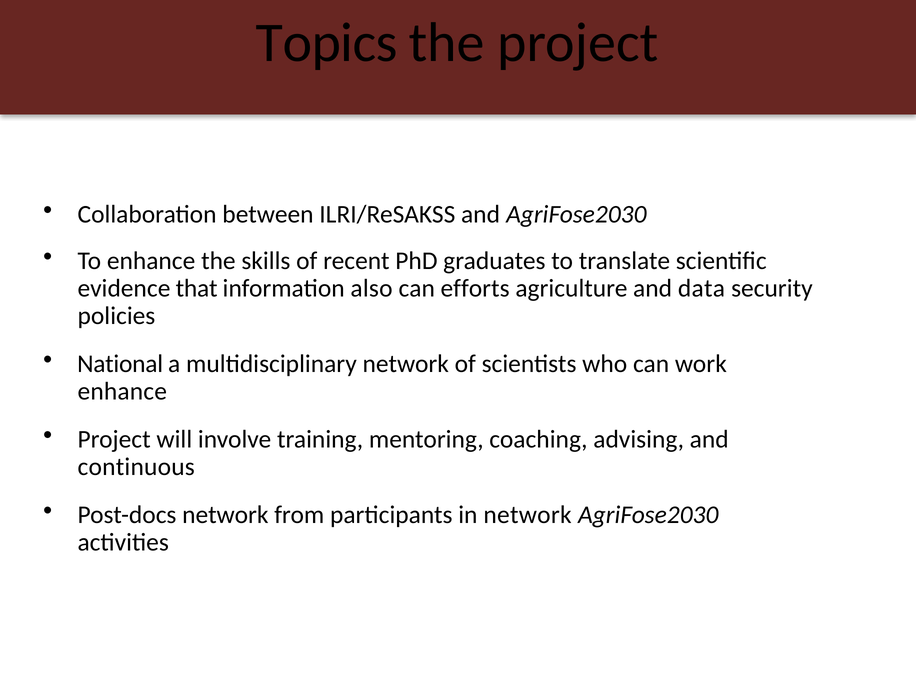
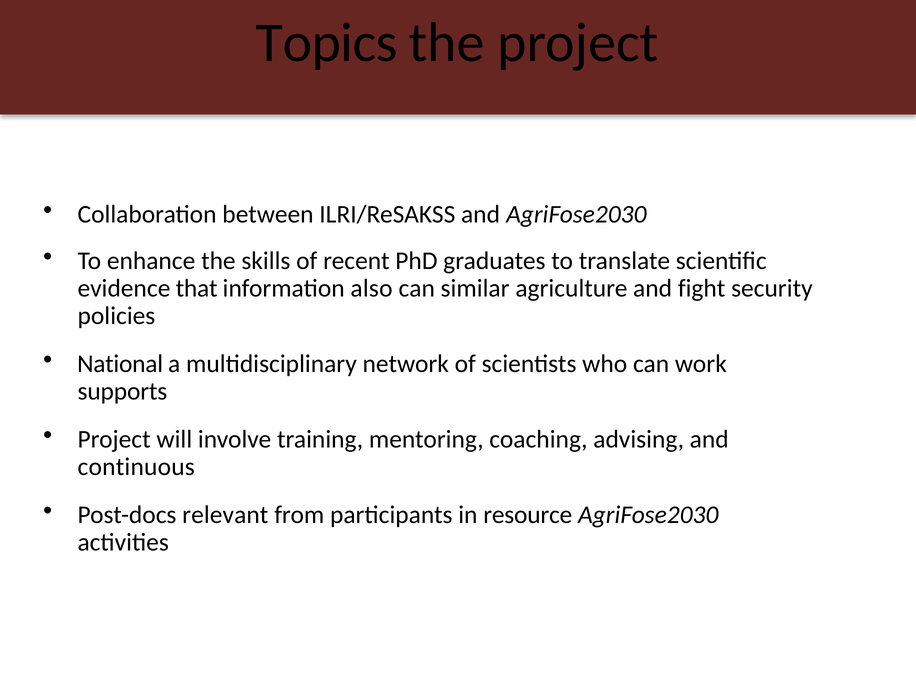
efforts: efforts -> similar (475, 288)
data: data -> fight (702, 288)
enhance: enhance -> supports (122, 391)
Post-docs network: network -> relevant (225, 515)
in network: network -> resource (528, 515)
